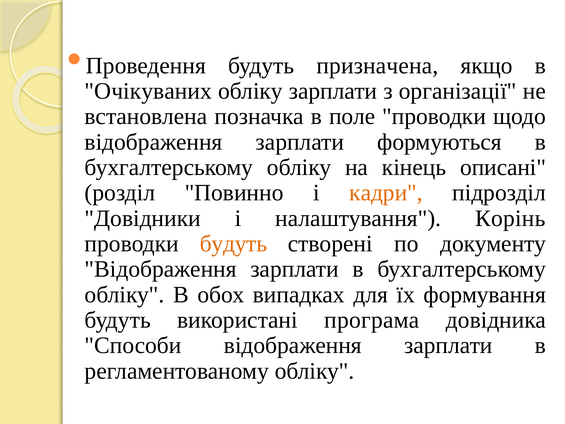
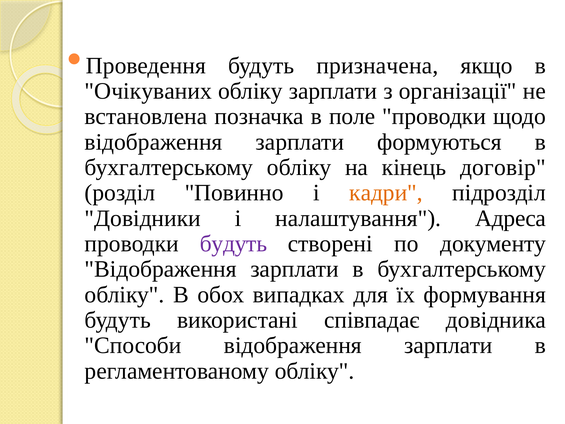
описані: описані -> договір (503, 167)
Корінь: Корінь -> Адреса (511, 218)
будуть colour: orange -> purple (233, 244)
програма: програма -> співпадає (372, 320)
